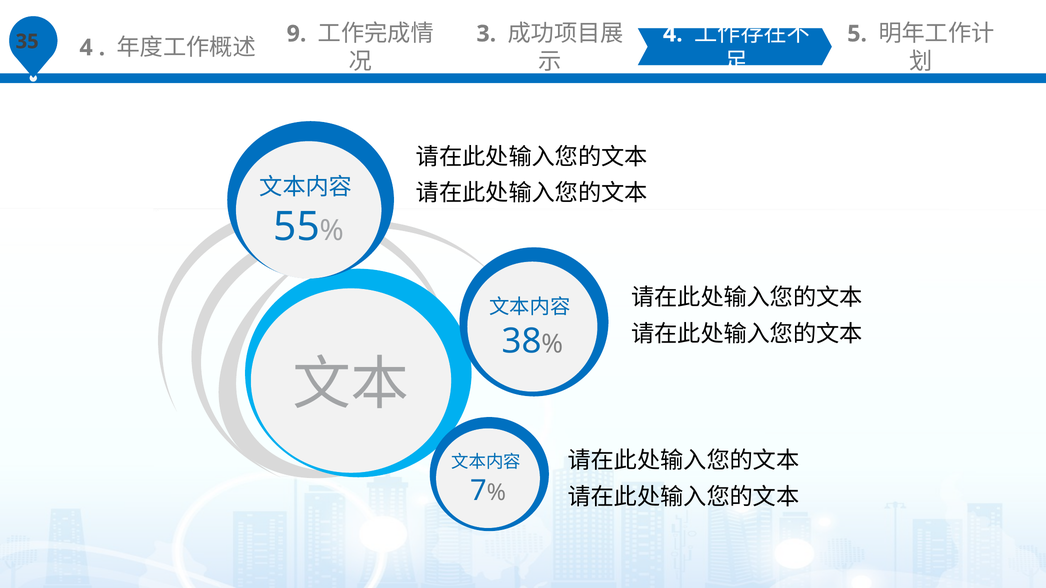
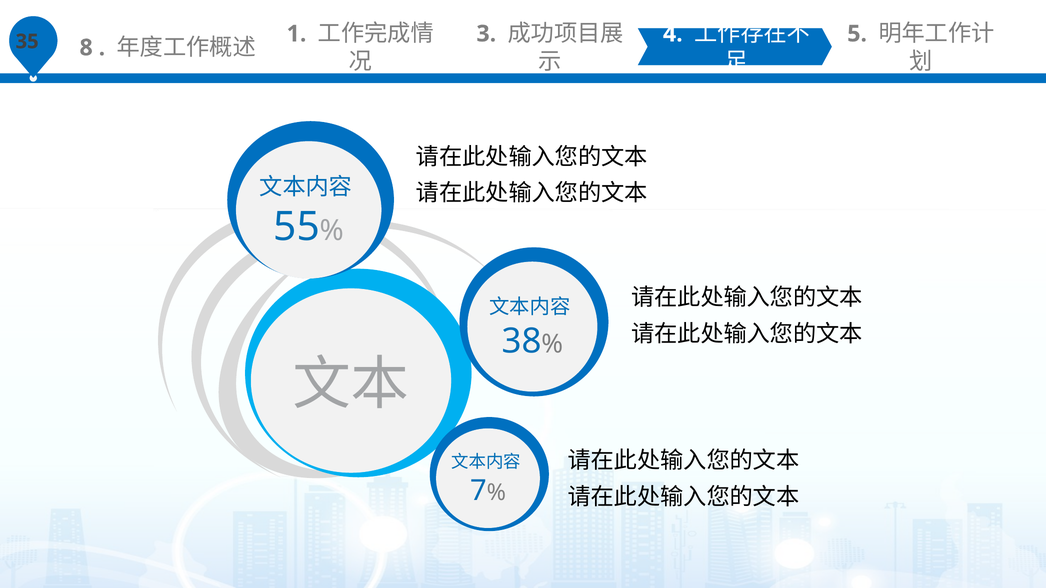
4: 4 -> 8 (86, 48)
9: 9 -> 1 (297, 34)
